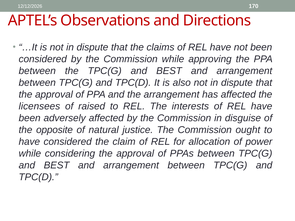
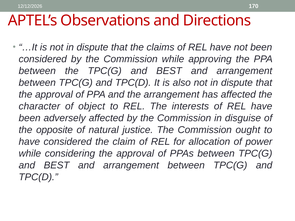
licensees: licensees -> character (39, 106)
raised: raised -> object (92, 106)
